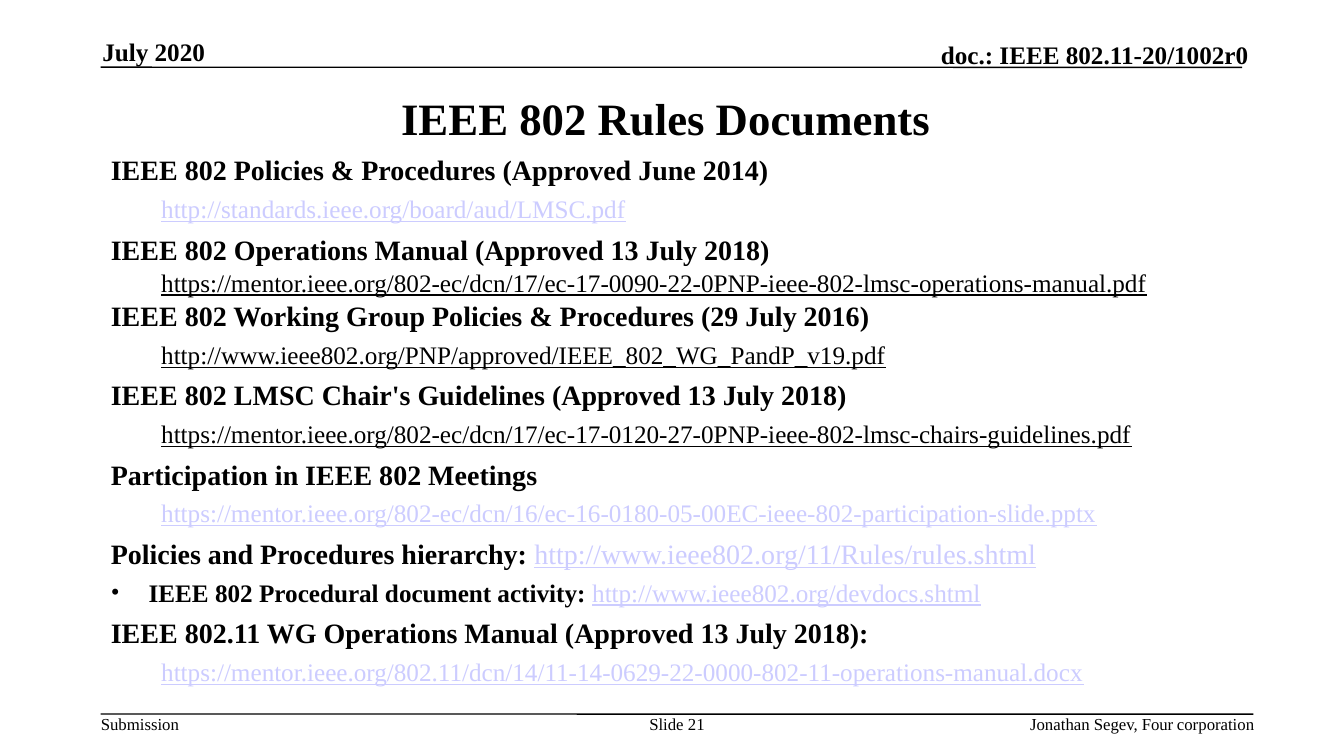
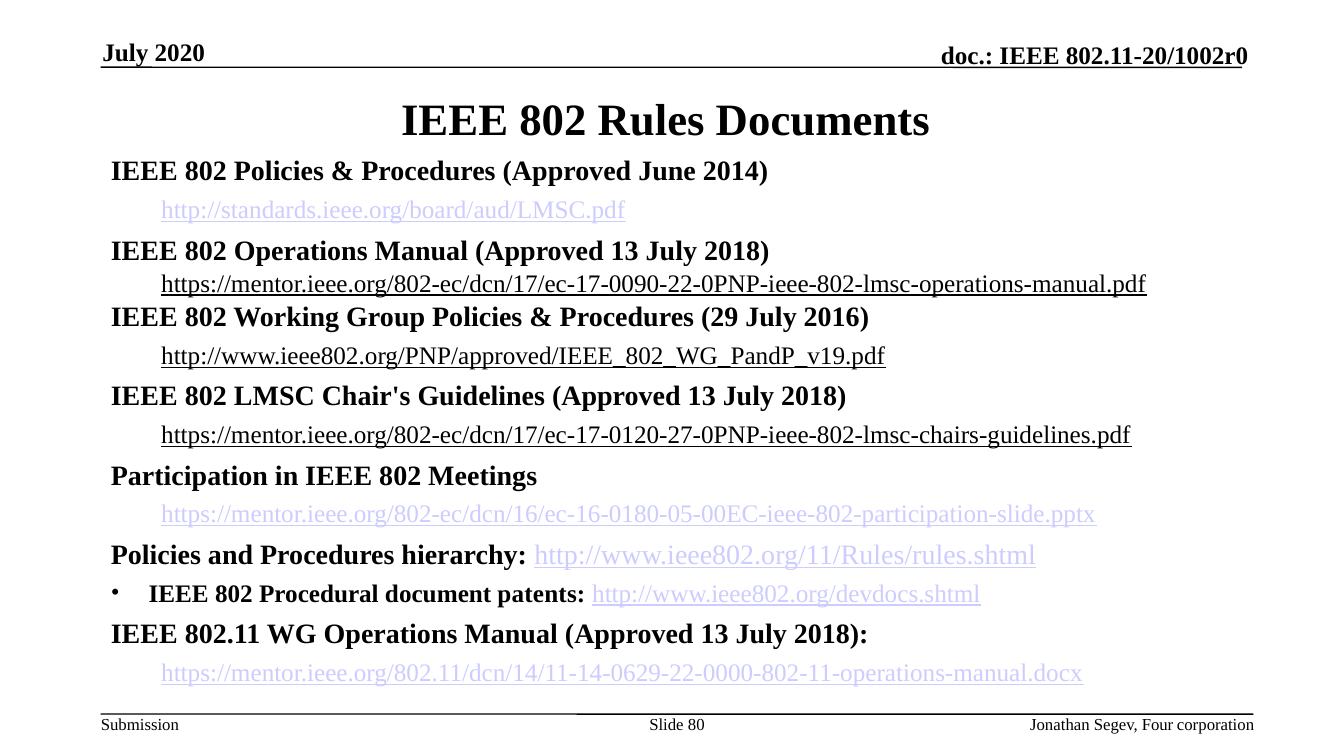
activity: activity -> patents (541, 593)
21: 21 -> 80 (696, 725)
